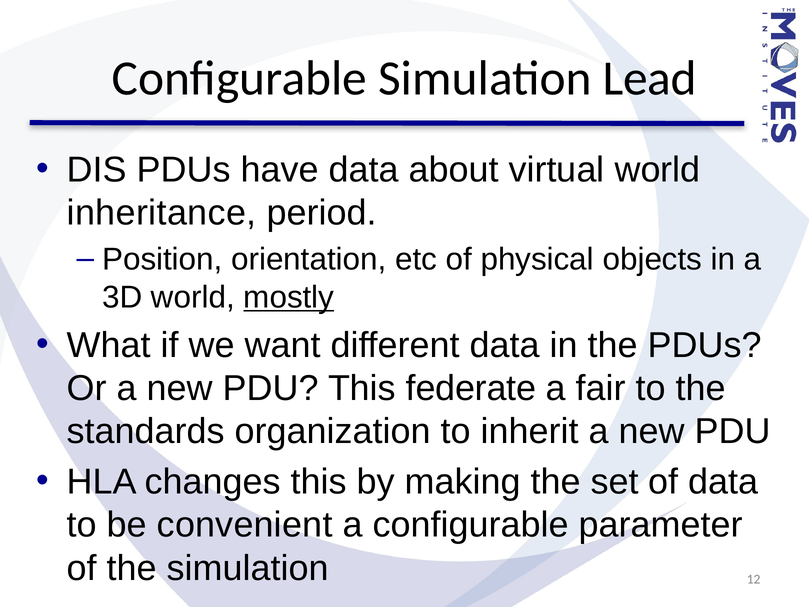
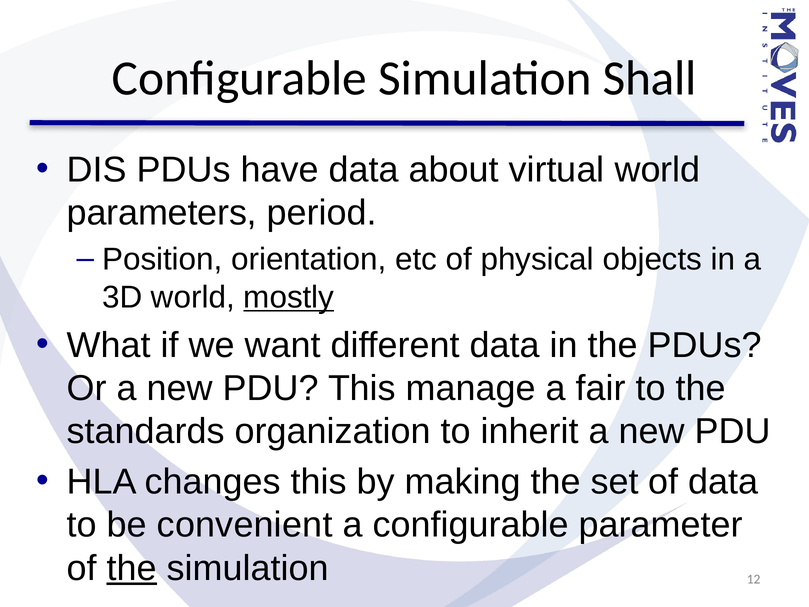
Lead: Lead -> Shall (650, 78)
inheritance: inheritance -> parameters (162, 213)
federate: federate -> manage (471, 388)
the underline: none -> present (132, 568)
